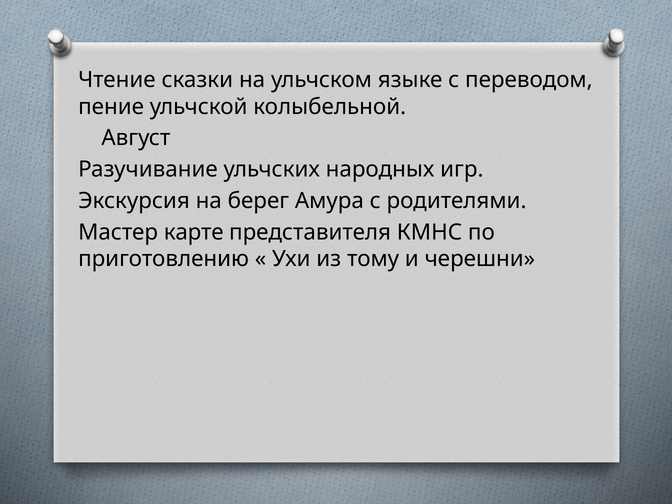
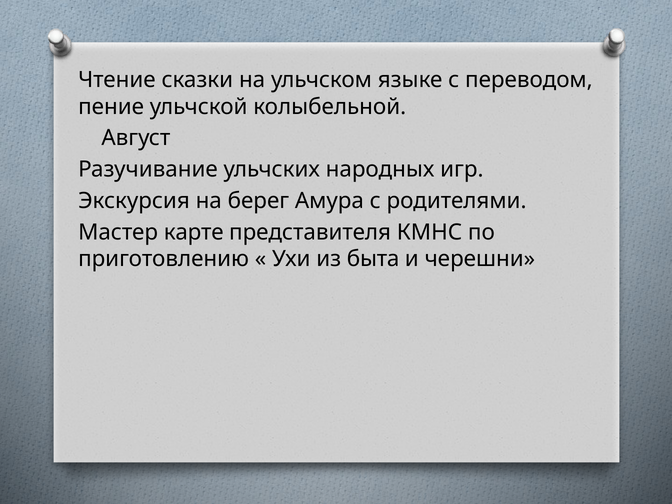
тому: тому -> быта (373, 259)
